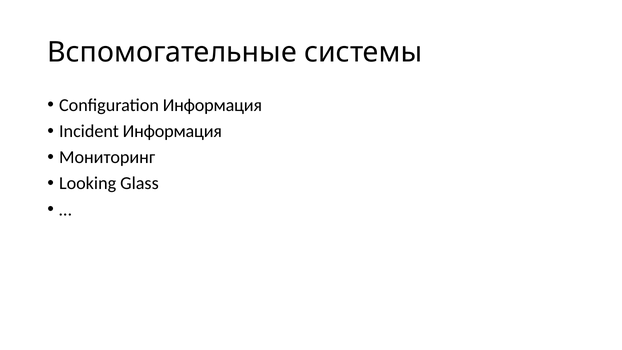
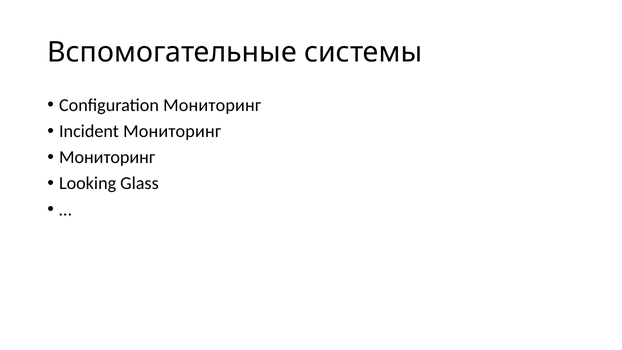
Configuration Информация: Информация -> Мониторинг (212, 105)
Incident Информация: Информация -> Мониторинг (172, 131)
